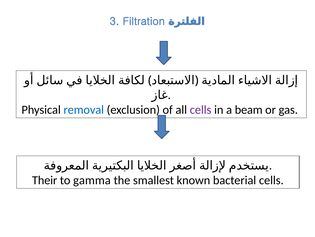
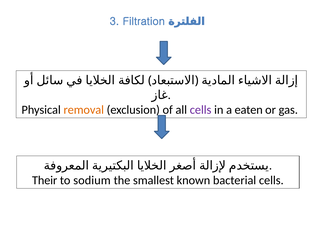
removal colour: blue -> orange (84, 110)
beam: beam -> eaten (249, 110)
gamma: gamma -> sodium (92, 180)
